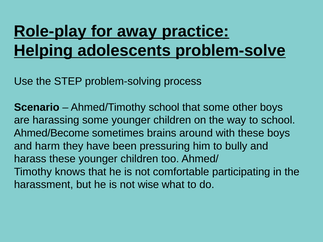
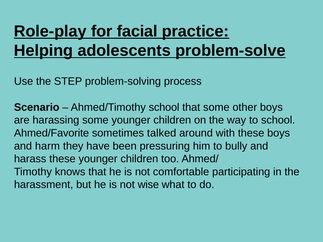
away: away -> facial (137, 31)
Ahmed/Become: Ahmed/Become -> Ahmed/Favorite (52, 133)
brains: brains -> talked (162, 133)
